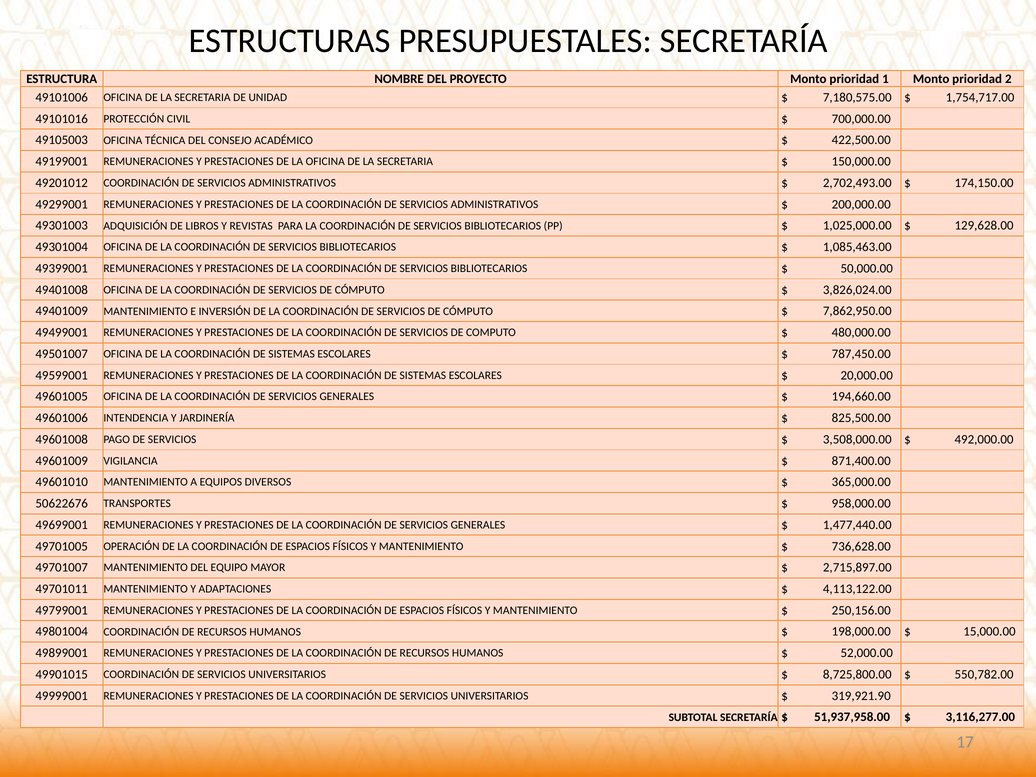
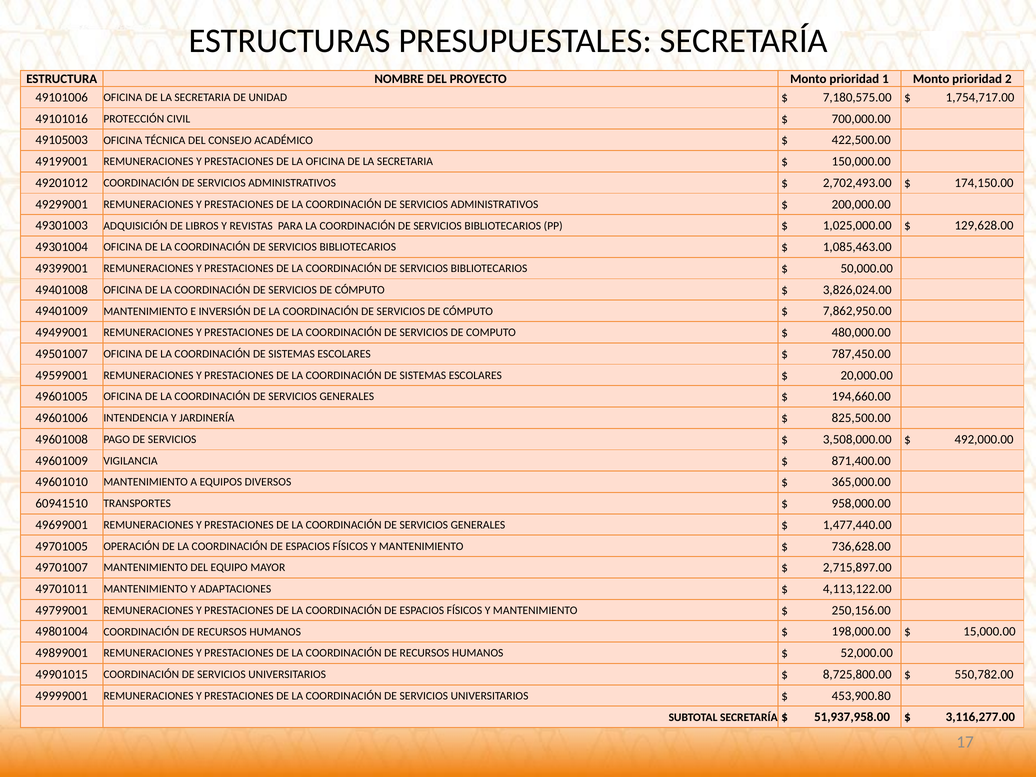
50622676: 50622676 -> 60941510 (62, 503)
319,921.90: 319,921.90 -> 453,900.80 (861, 696)
